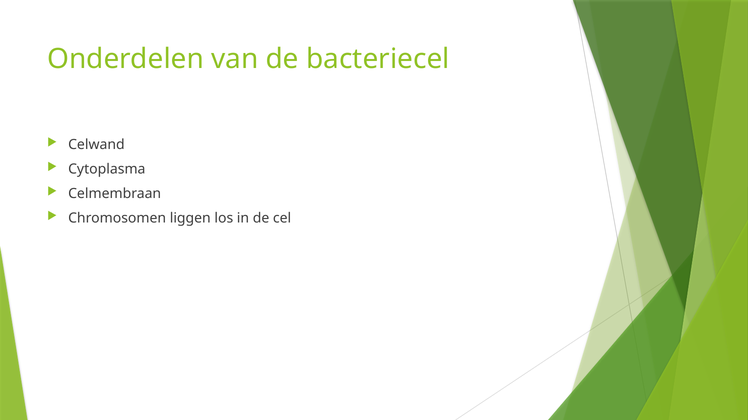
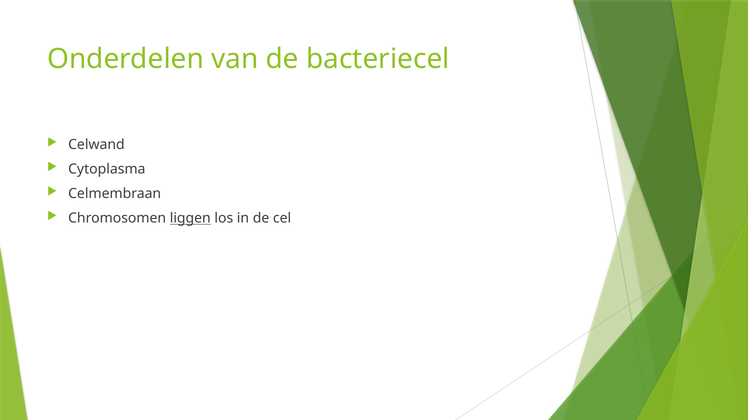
liggen underline: none -> present (190, 219)
